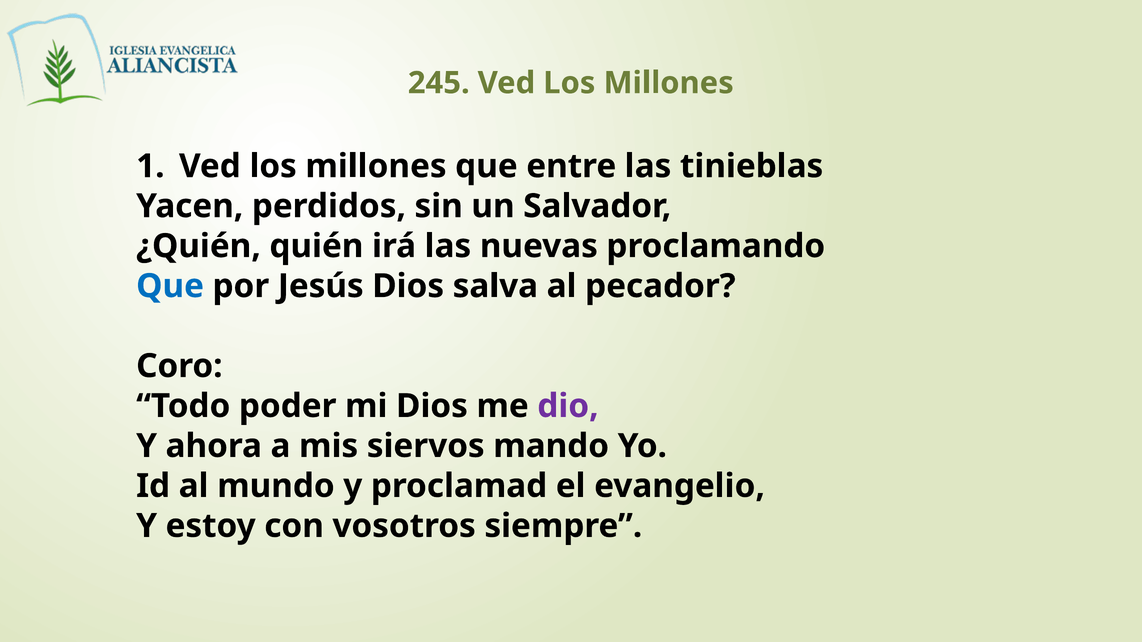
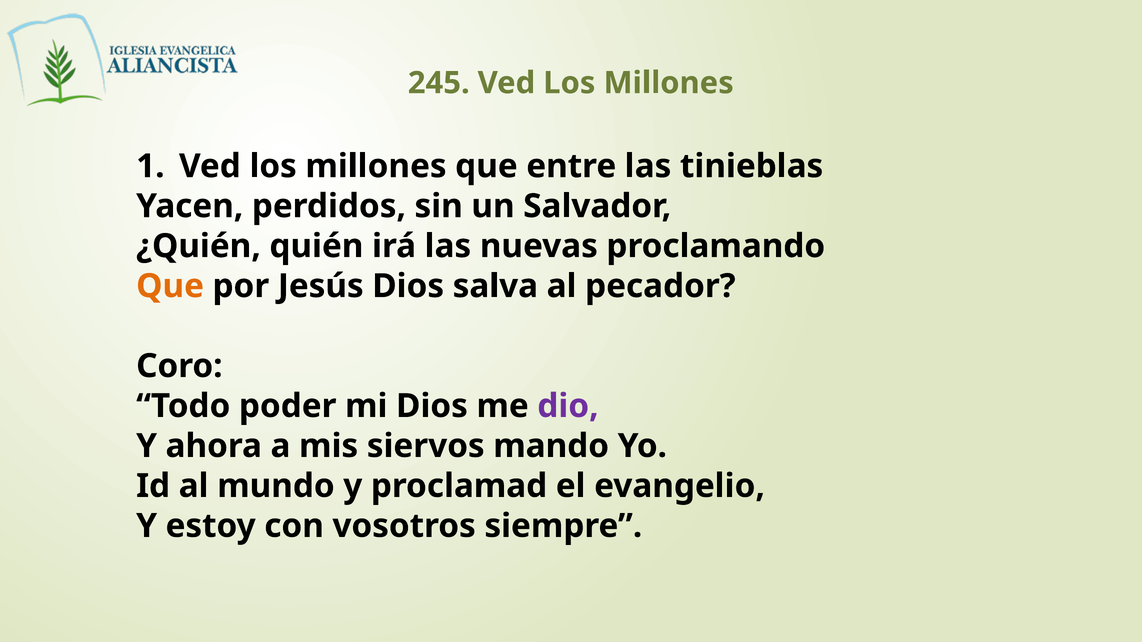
Que colour: blue -> orange (170, 286)
